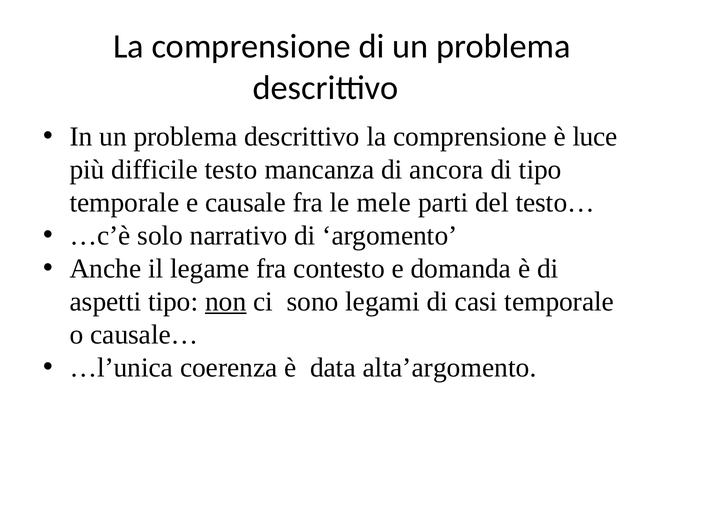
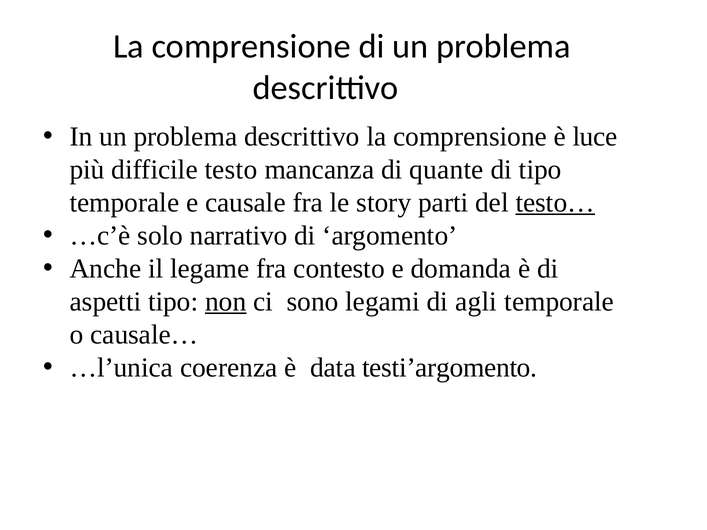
ancora: ancora -> quante (446, 170)
mele: mele -> story (384, 203)
testo… underline: none -> present (555, 203)
casi: casi -> agli (476, 302)
alta’argomento: alta’argomento -> testi’argomento (450, 368)
